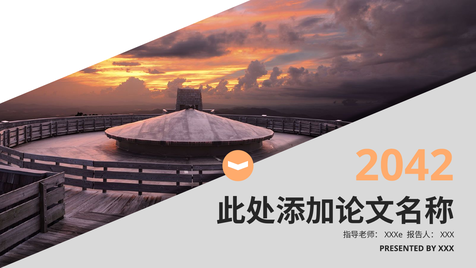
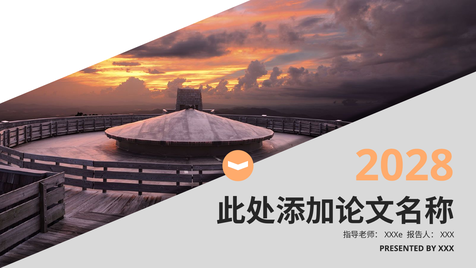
2042: 2042 -> 2028 (404, 166)
